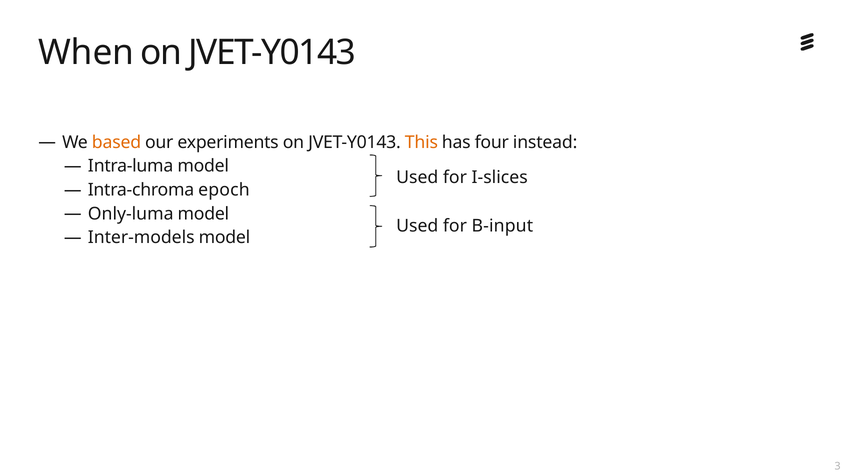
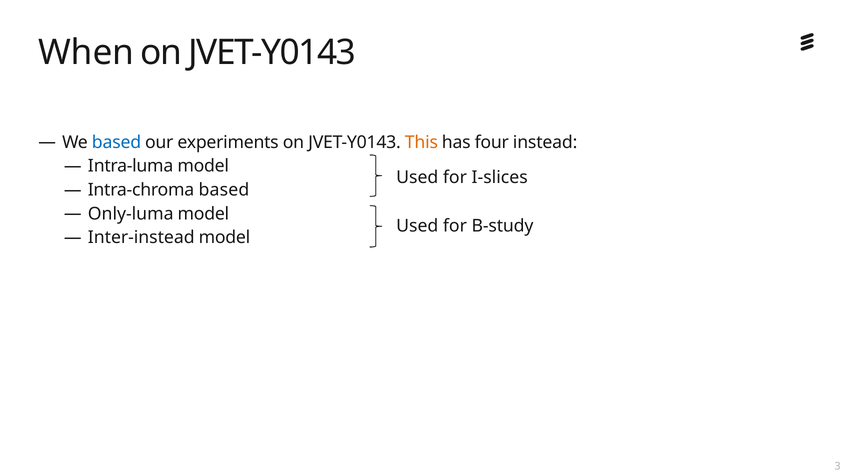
based colour: orange -> blue (117, 142)
Intra-chroma epoch: epoch -> based (224, 190)
B-input: B-input -> B-study (503, 226)
Inter-models: Inter-models -> Inter-instead (141, 238)
